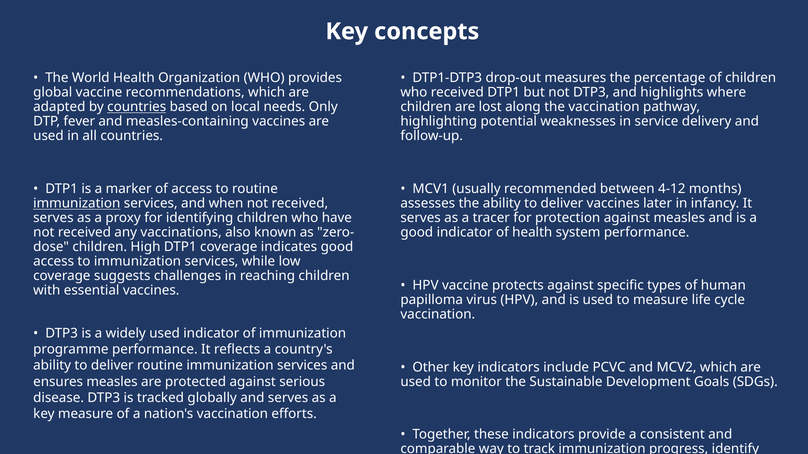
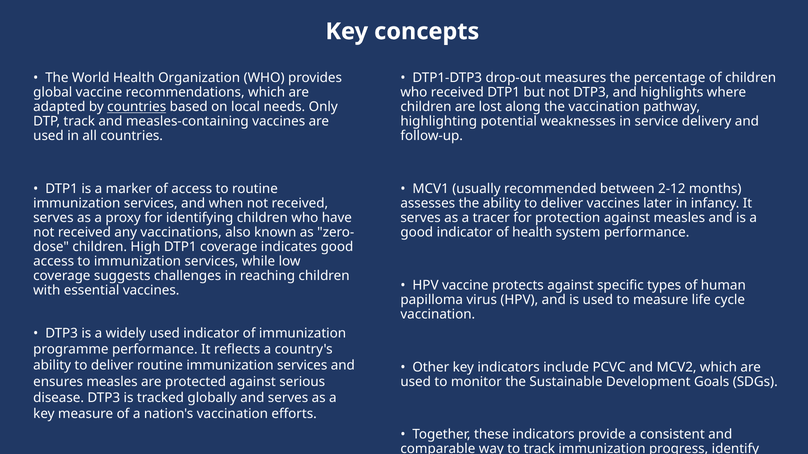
DTP fever: fever -> track (79, 122)
4-12: 4-12 -> 2-12 (672, 189)
immunization underline: present -> none (77, 204)
